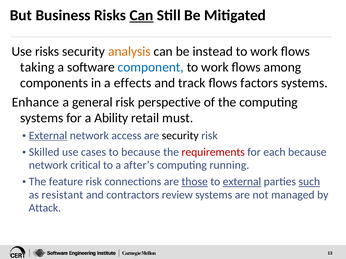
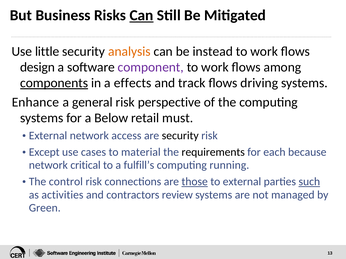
Use risks: risks -> little (47, 51)
taking: taking -> design (37, 67)
component colour: blue -> purple (151, 67)
components underline: none -> present (54, 83)
factors: factors -> driving (259, 83)
Ability: Ability -> Below (111, 118)
External underline: present -> none (48, 136)
Skilled: Skilled -> Except (44, 152)
to because: because -> material (141, 152)
requirements colour: red -> black (213, 152)
after’s: after’s -> fulfill’s (139, 165)
feature: feature -> control (66, 182)
external underline: present -> none (242, 182)
resistant: resistant -> activities (62, 195)
Attack: Attack -> Green (45, 208)
